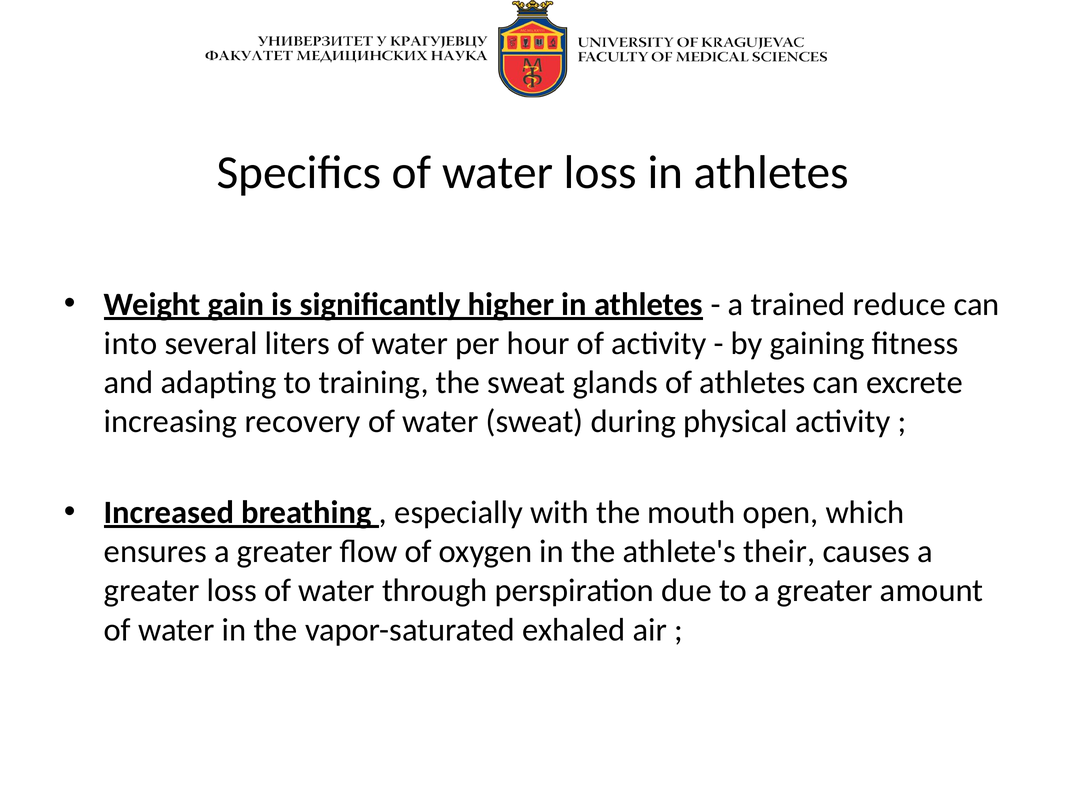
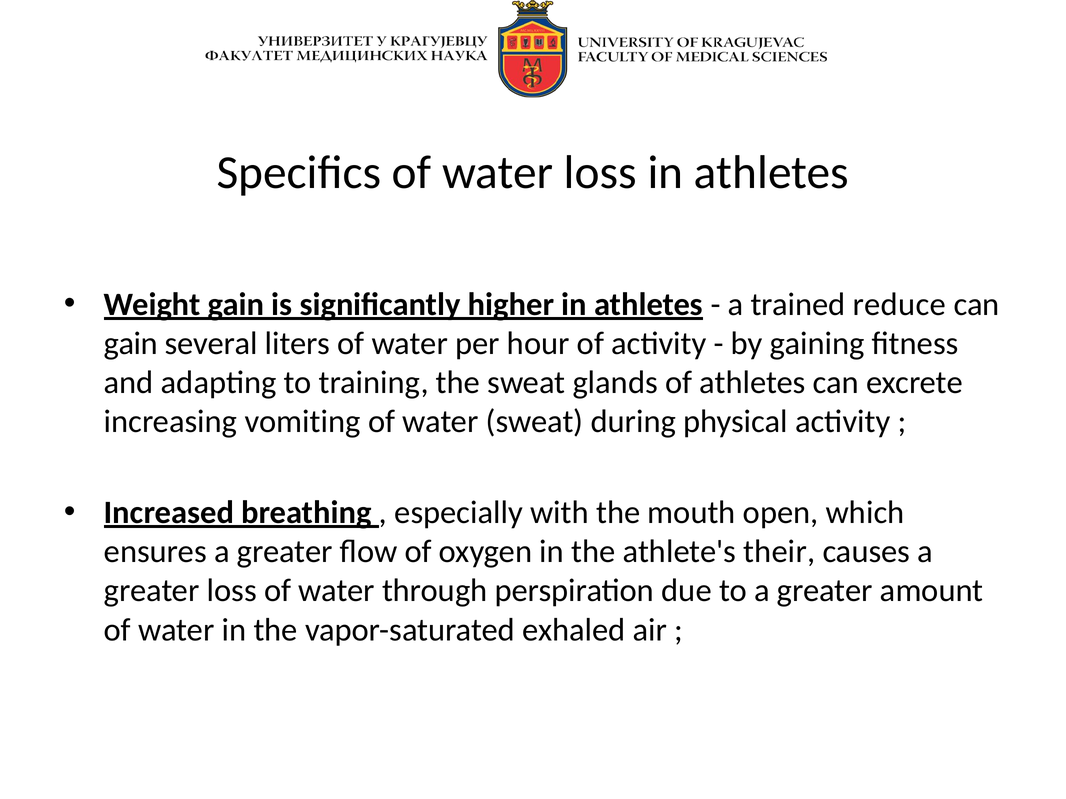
into: into -> gain (131, 344)
recovery: recovery -> vomiting (303, 422)
